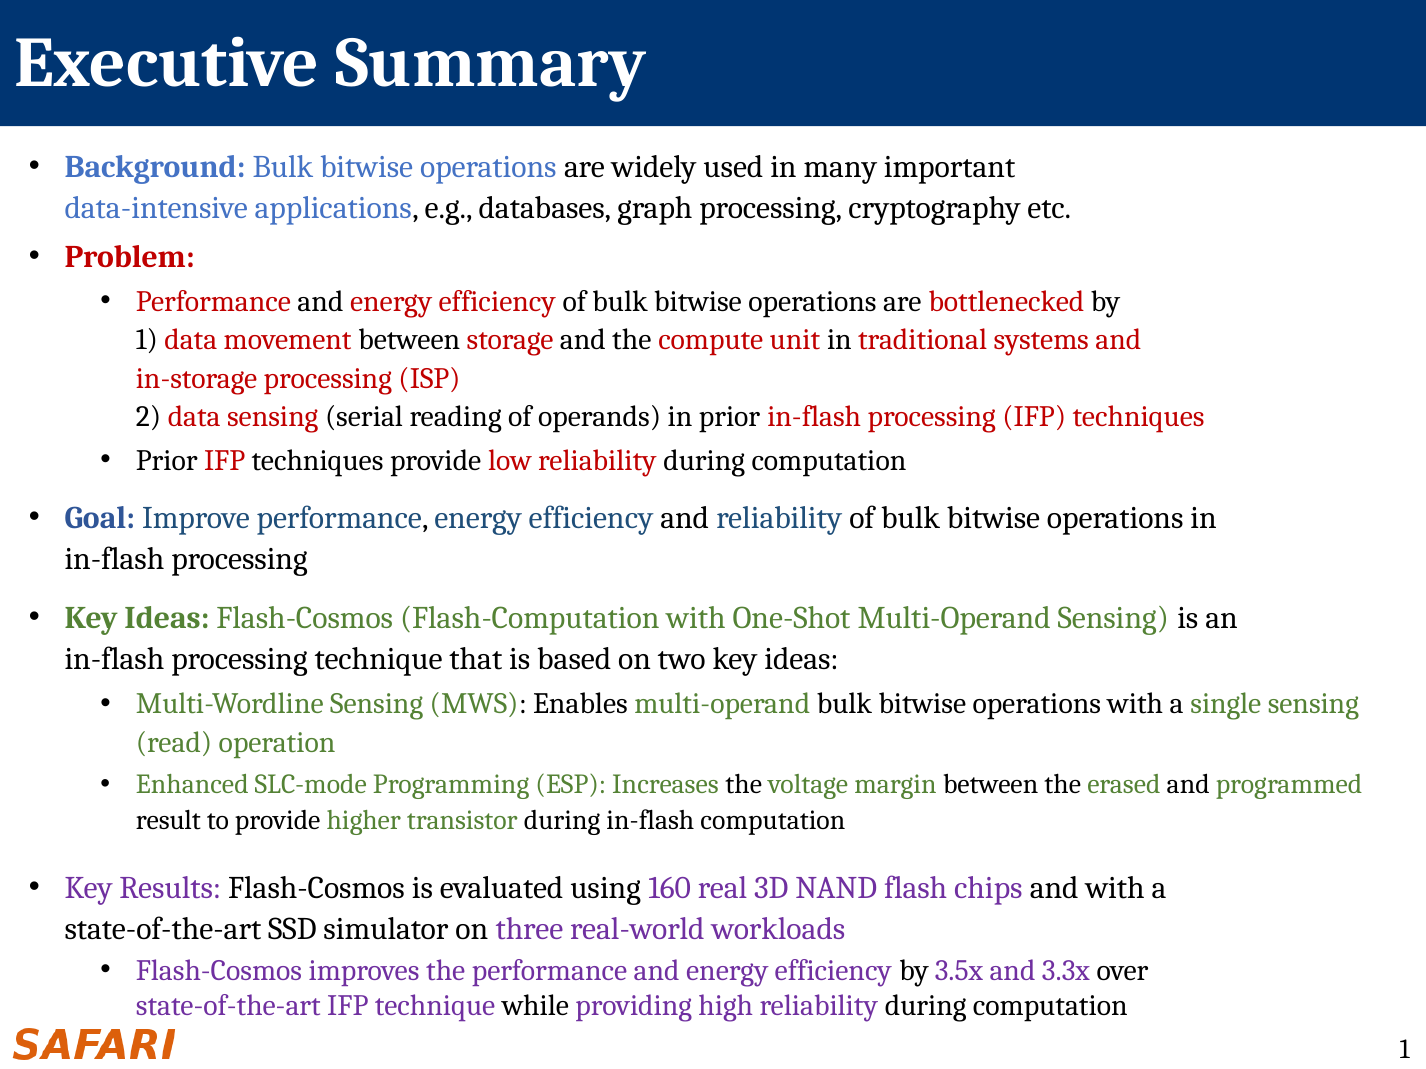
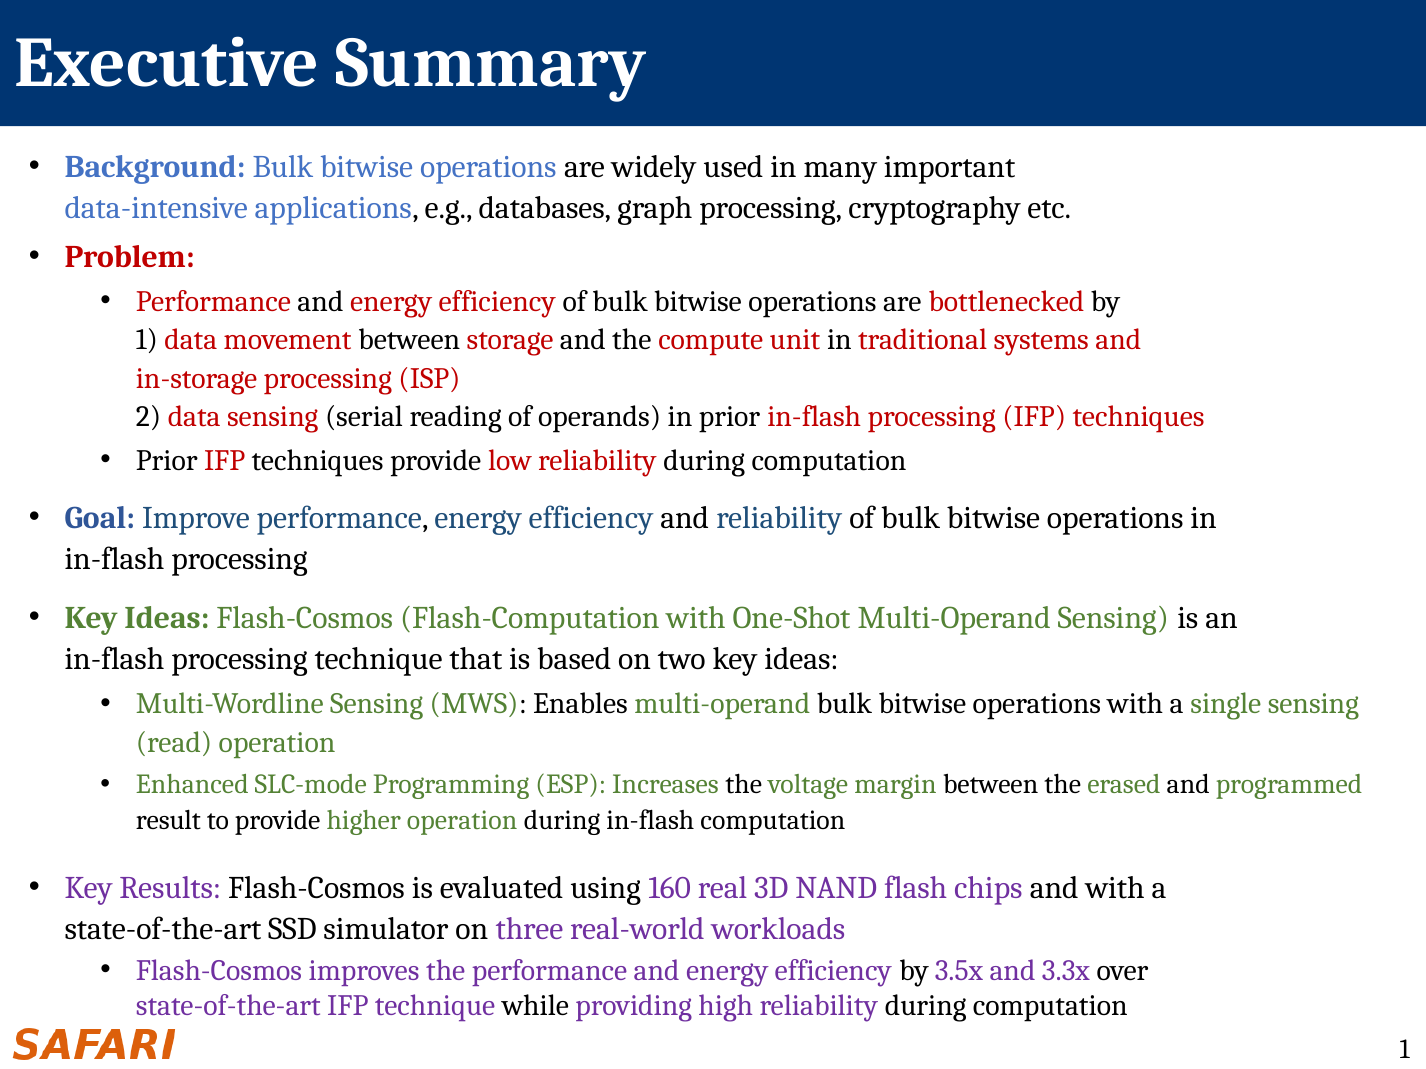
higher transistor: transistor -> operation (462, 821)
